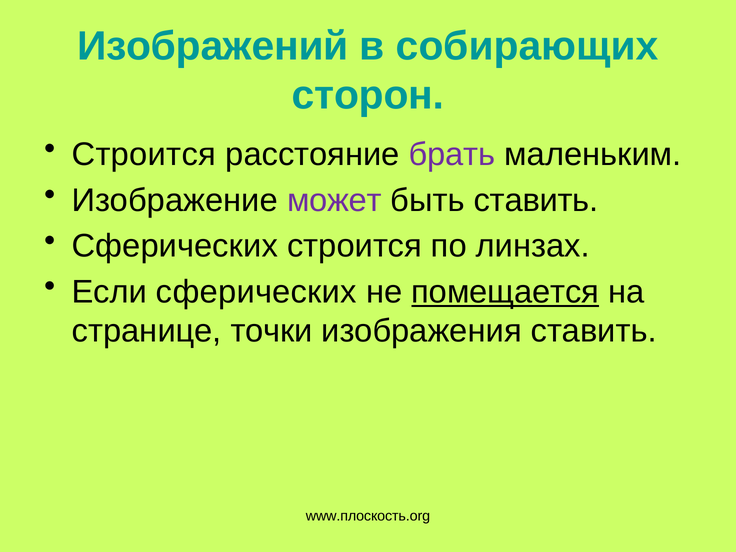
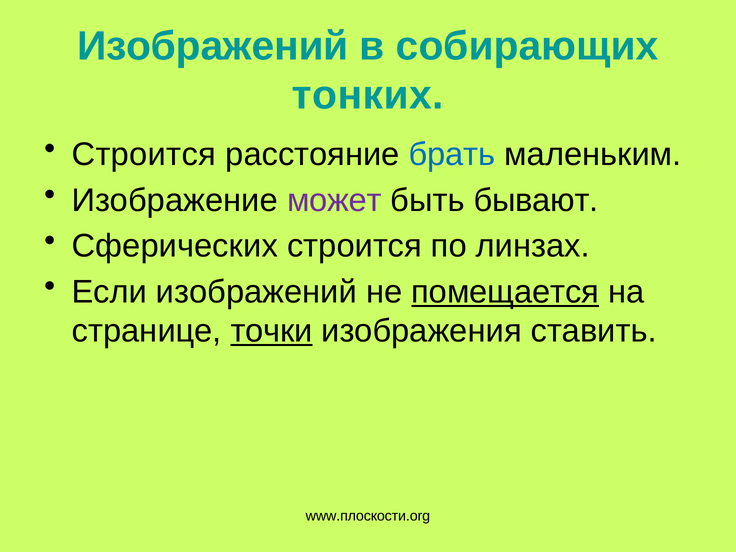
сторон: сторон -> тонких (368, 95)
брать colour: purple -> blue (452, 154)
быть ставить: ставить -> бывают (536, 200)
Если сферических: сферических -> изображений (256, 292)
точки underline: none -> present (272, 331)
www.плоскость.org: www.плоскость.org -> www.плоскости.org (368, 516)
